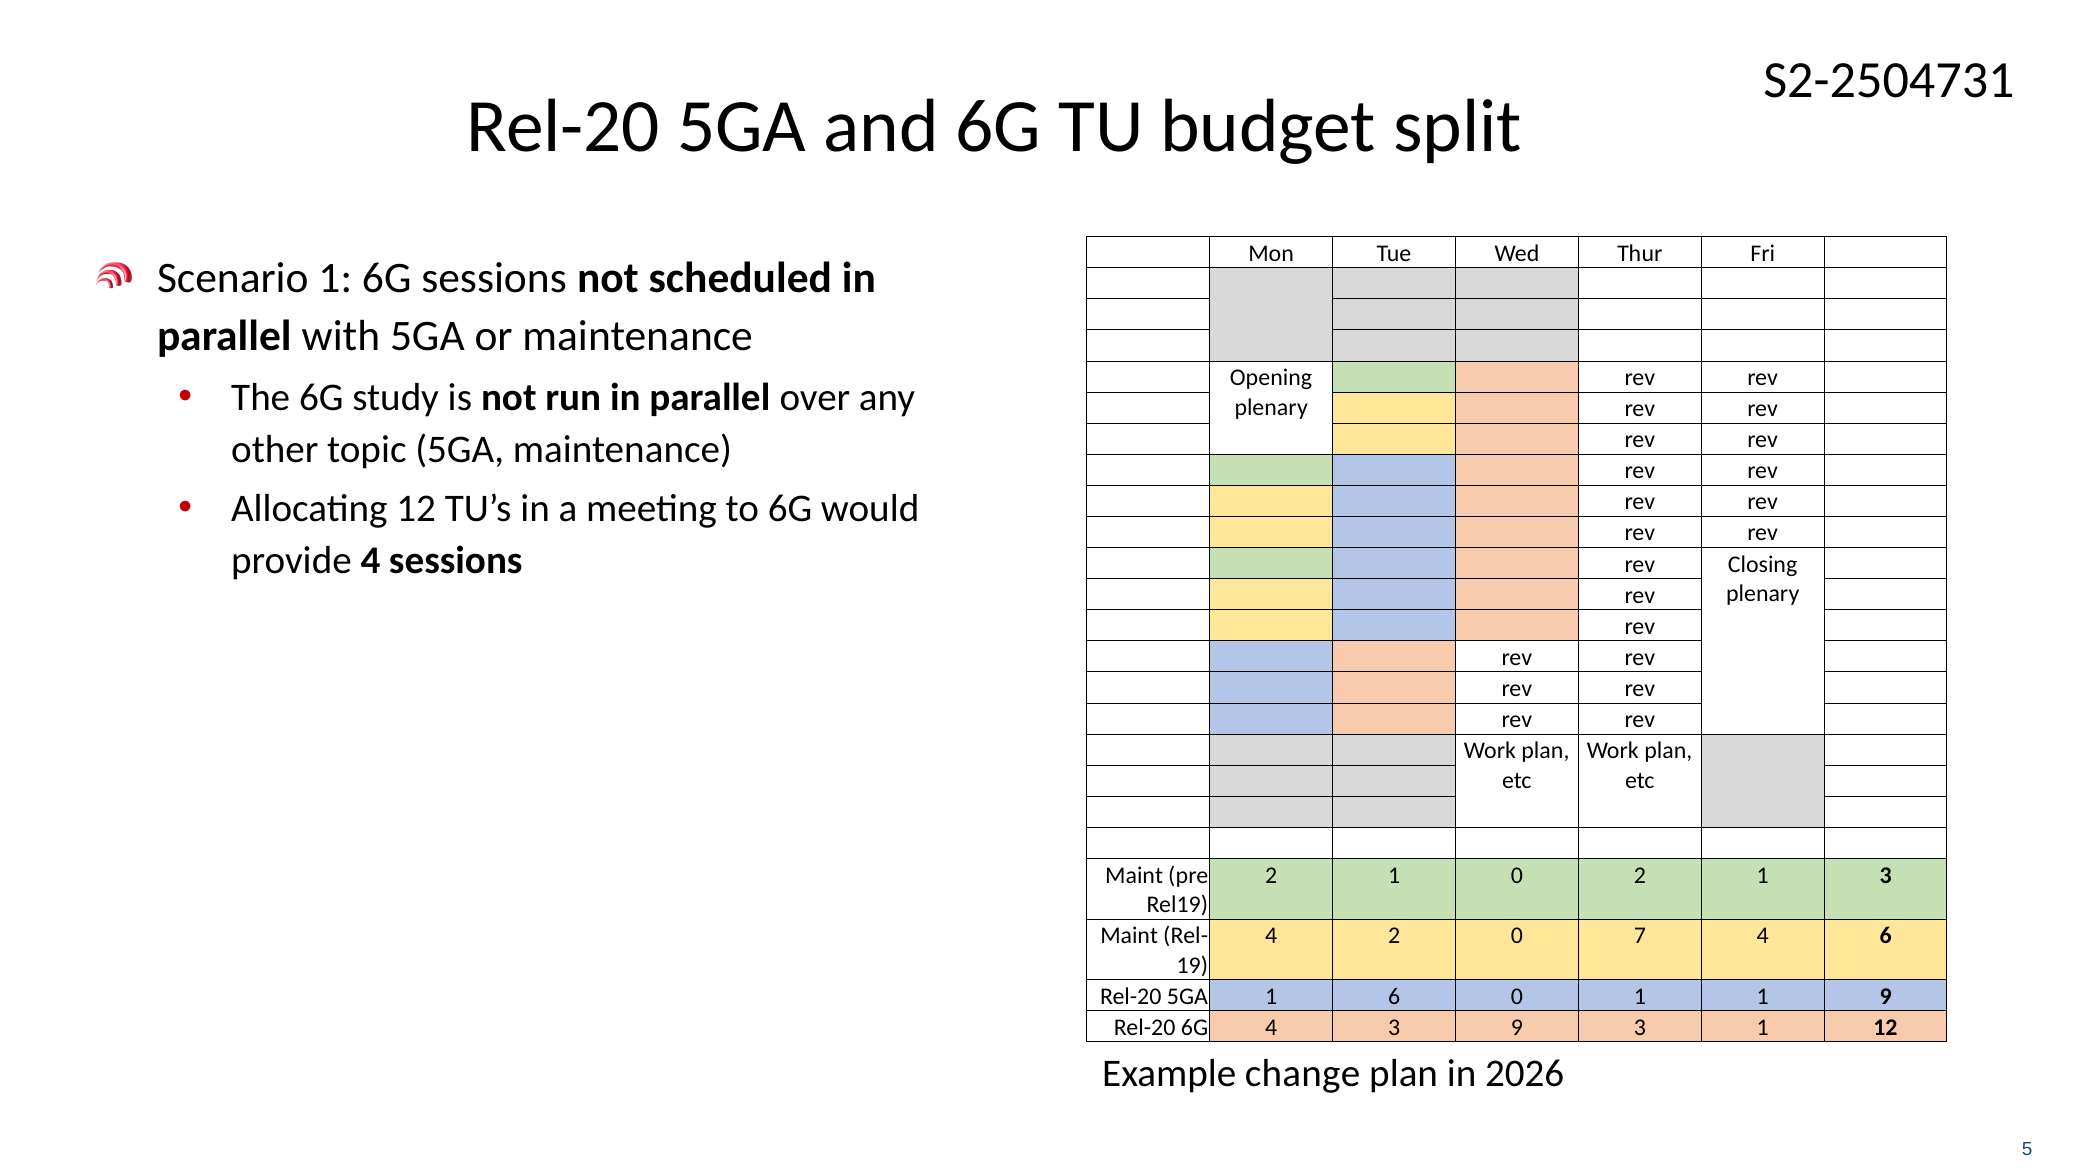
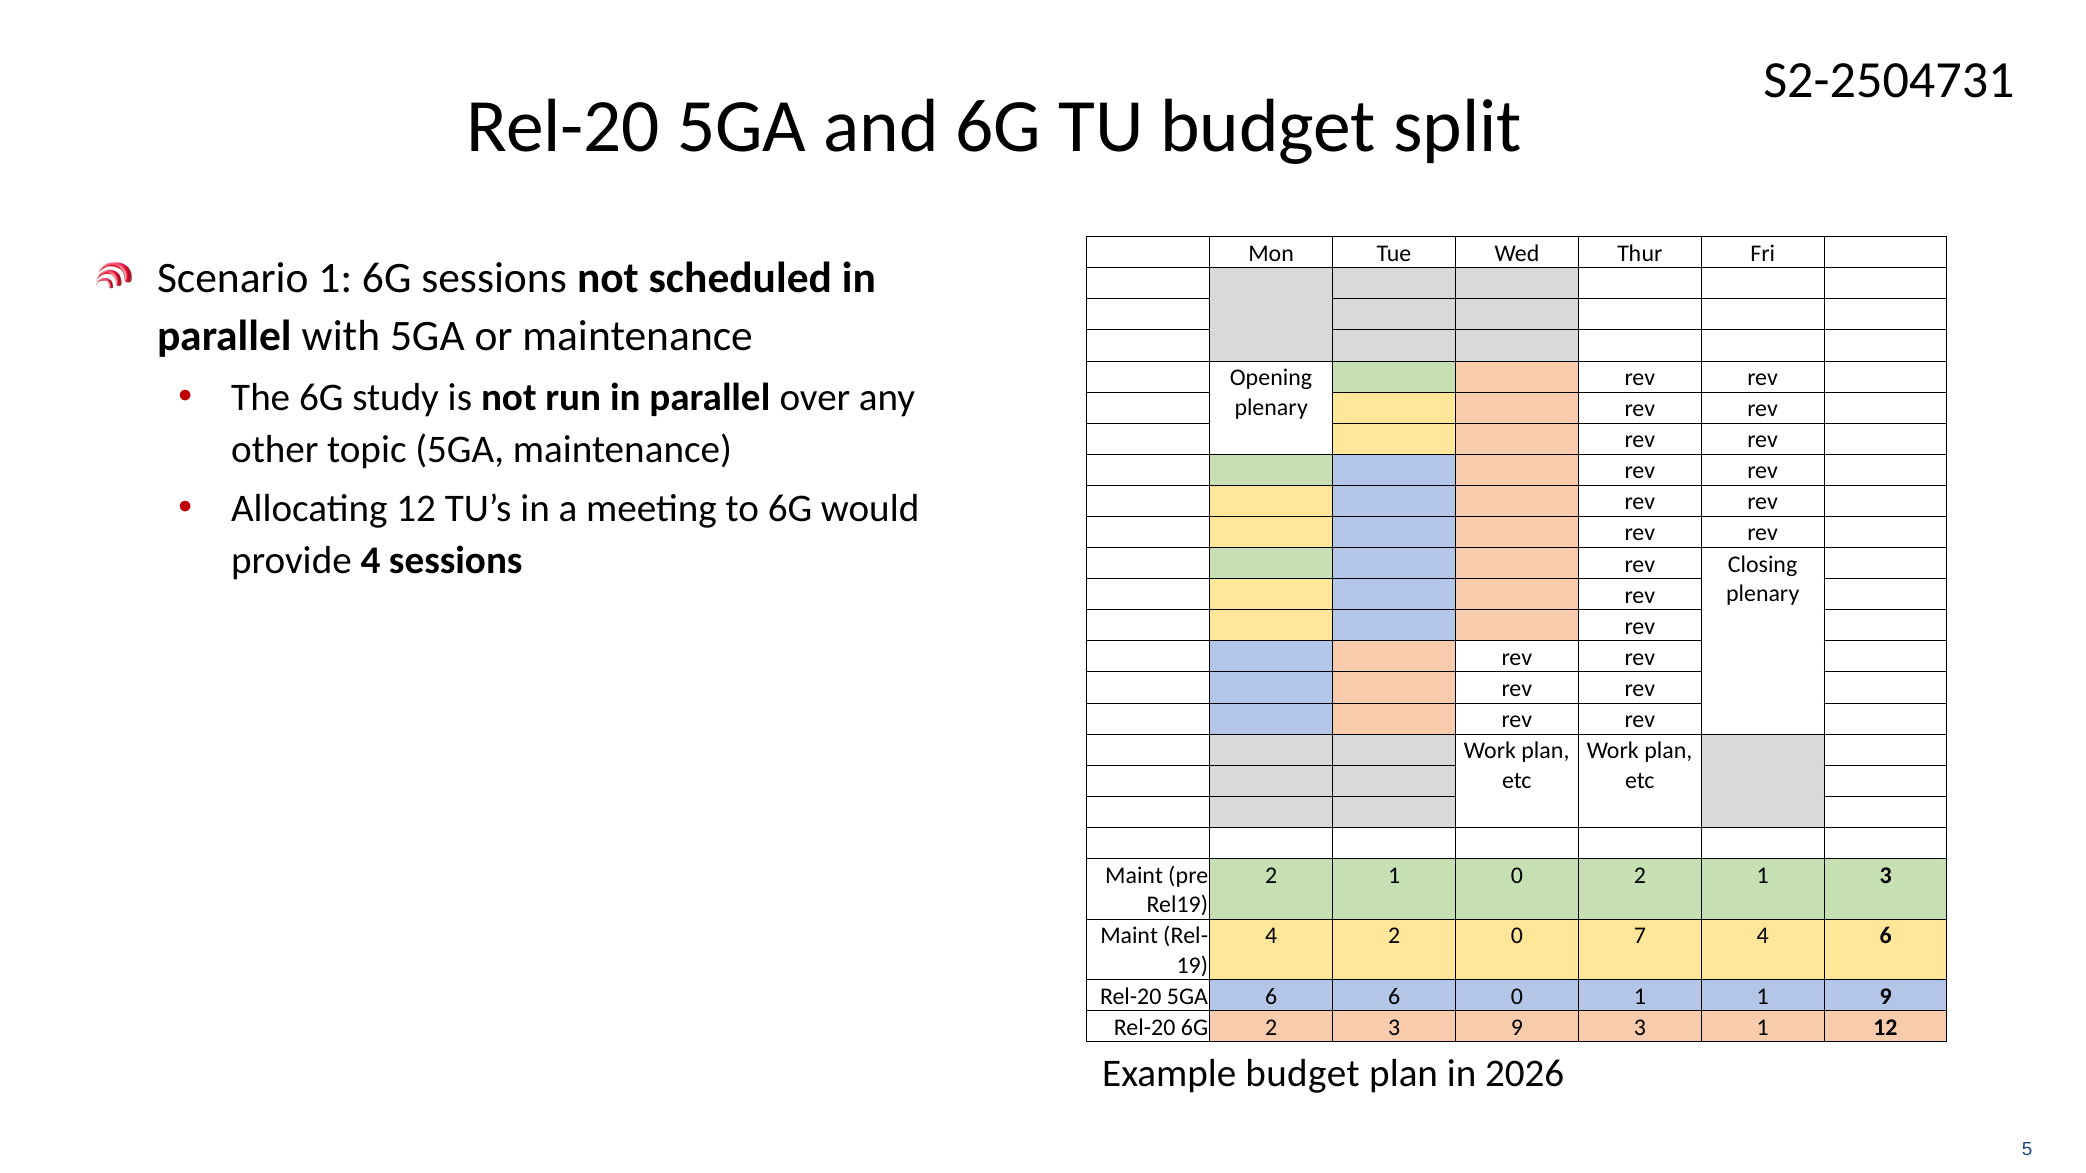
5GA 1: 1 -> 6 (1271, 997)
6G 4: 4 -> 2 (1271, 1028)
Example change: change -> budget (1303, 1073)
